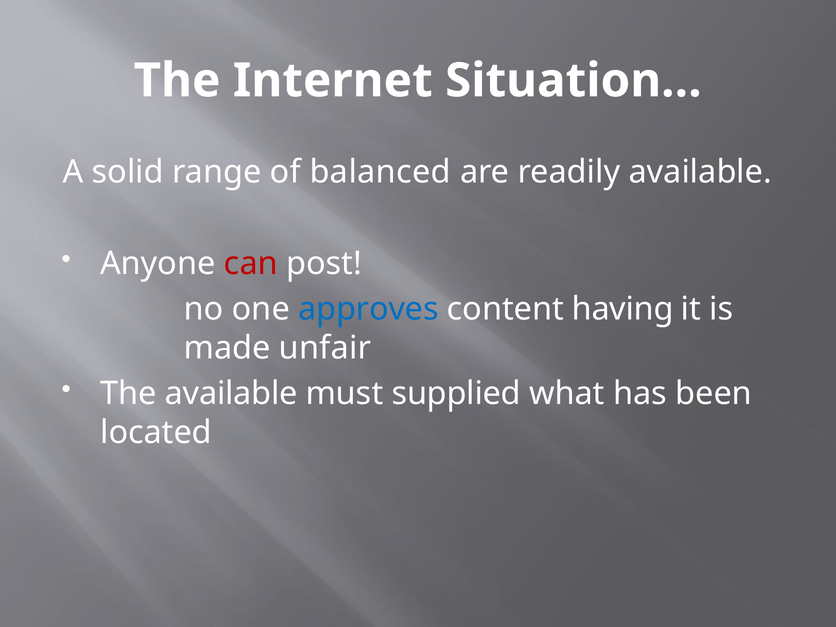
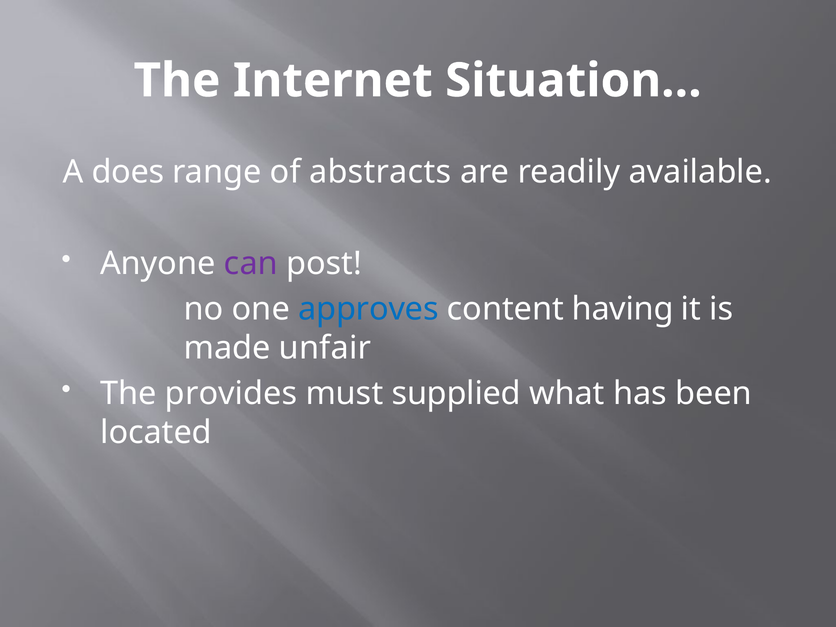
solid: solid -> does (128, 172)
balanced: balanced -> abstracts (380, 172)
can colour: red -> purple (251, 263)
The available: available -> provides (231, 393)
